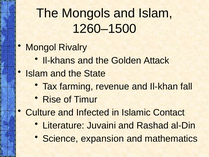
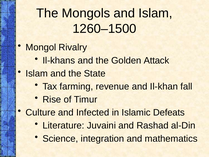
Contact: Contact -> Defeats (169, 112)
expansion: expansion -> integration (102, 138)
